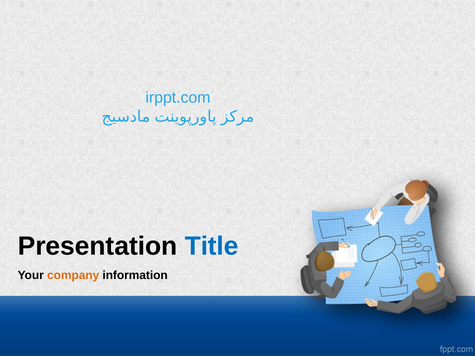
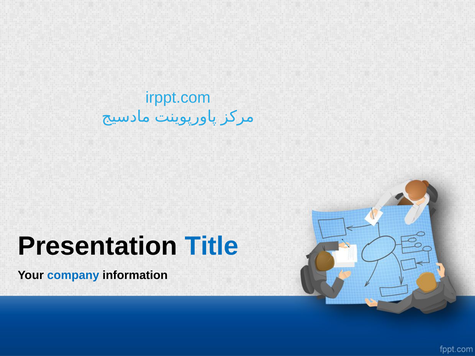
company colour: orange -> blue (73, 275)
